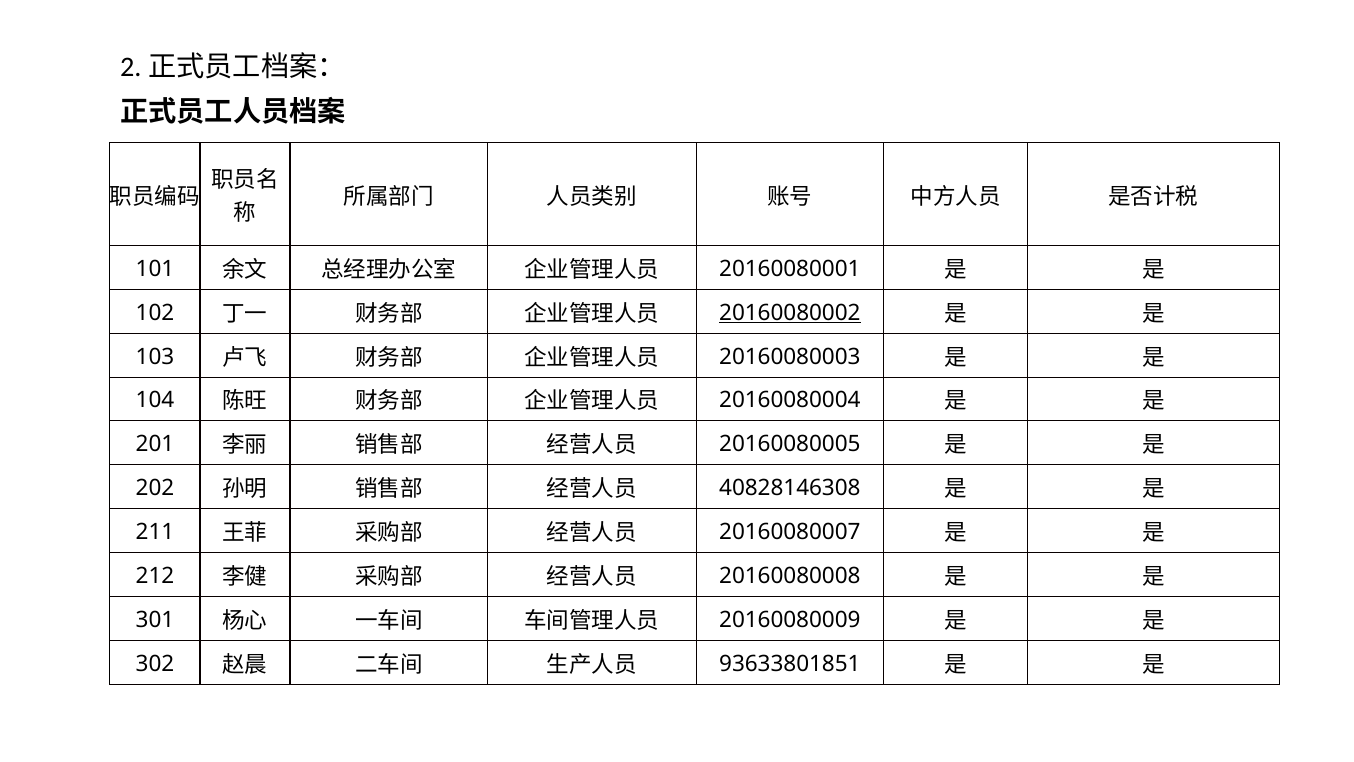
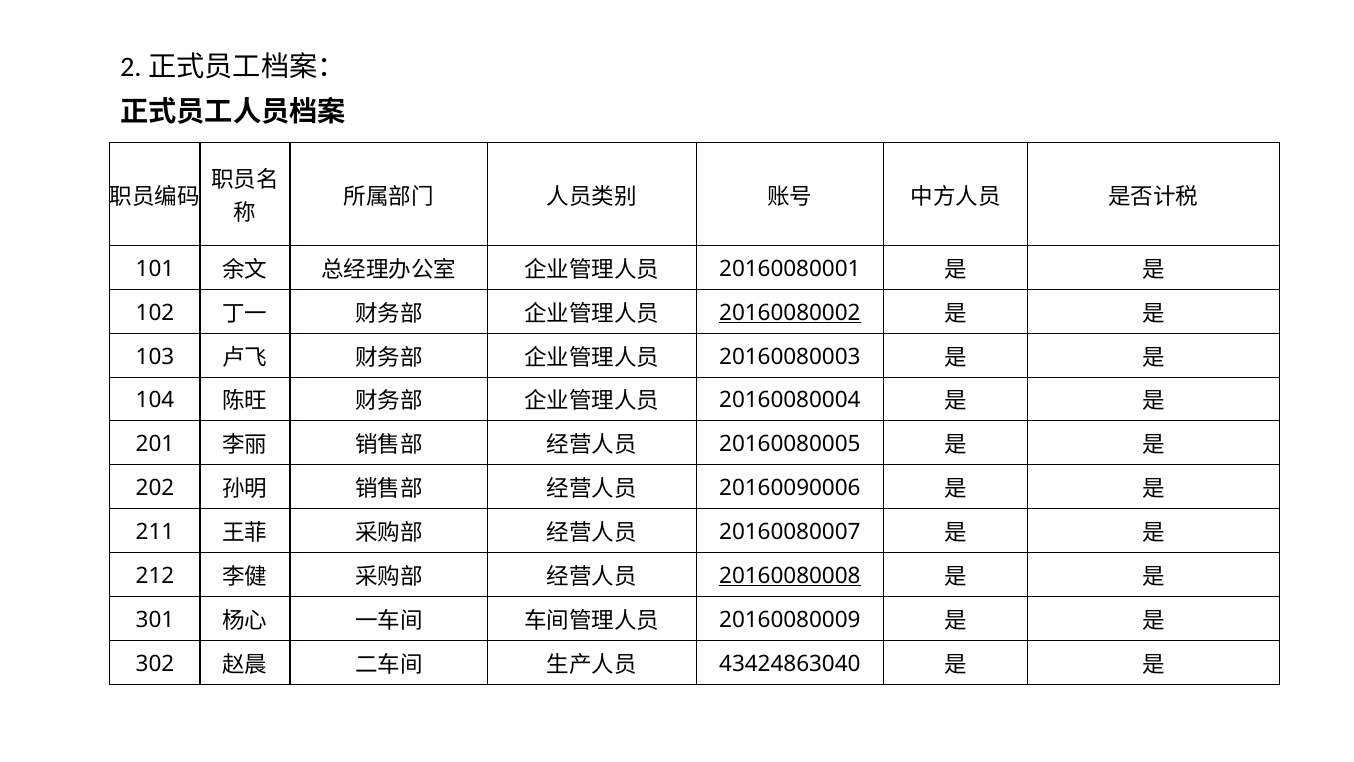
40828146308: 40828146308 -> 20160090006 (790, 488)
20160080008 underline: none -> present (790, 576)
93633801851: 93633801851 -> 43424863040 (790, 664)
